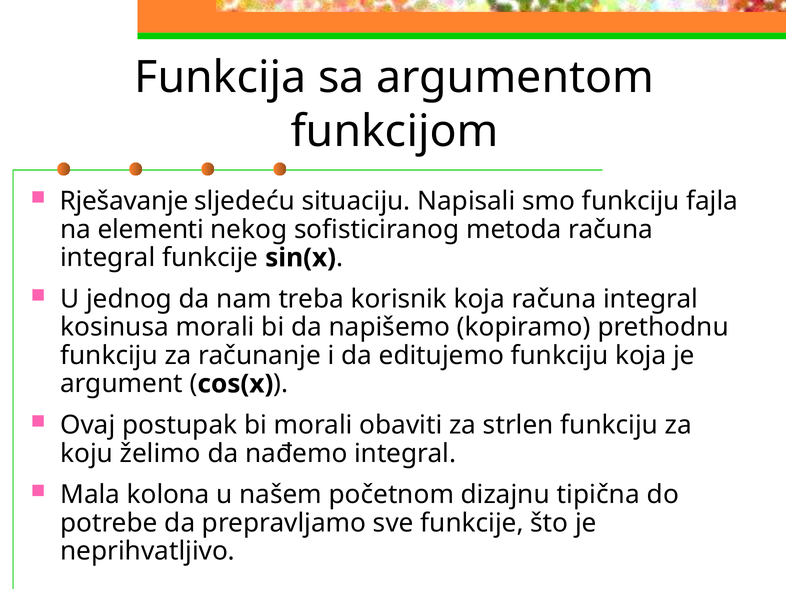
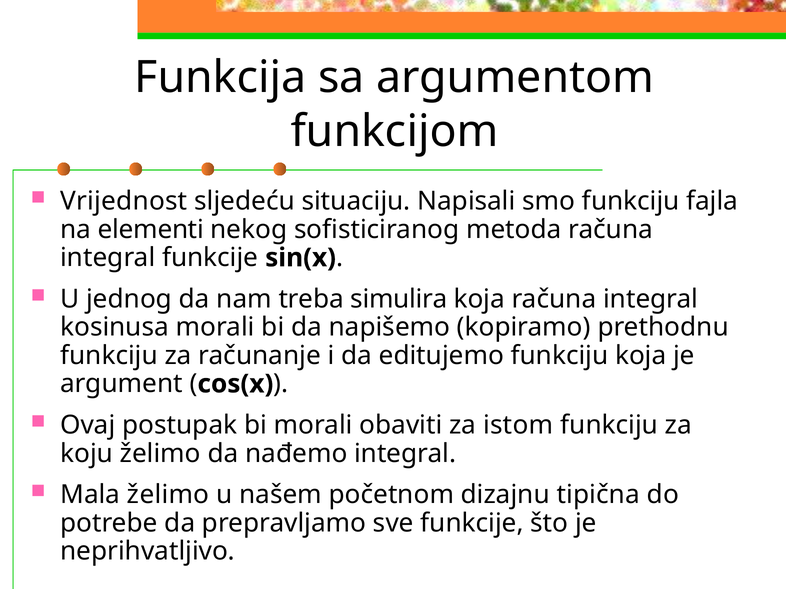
Rješavanje: Rješavanje -> Vrijednost (124, 201)
korisnik: korisnik -> simulira (399, 299)
strlen: strlen -> istom (518, 426)
Mala kolona: kolona -> želimo (168, 495)
